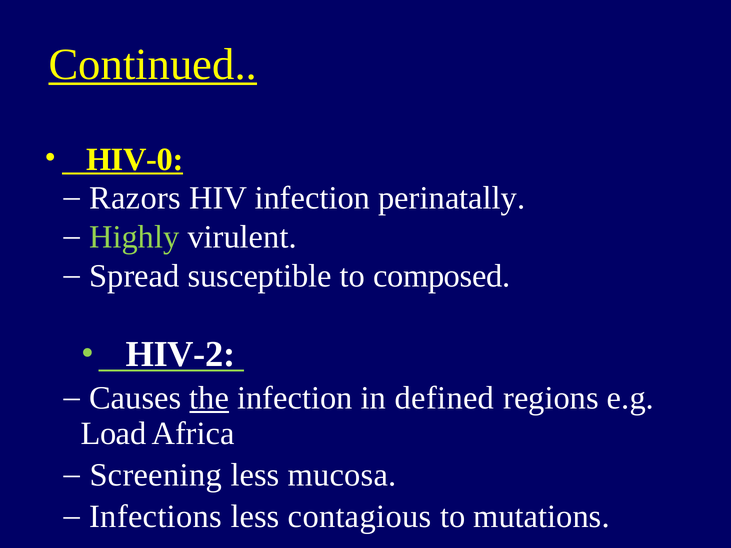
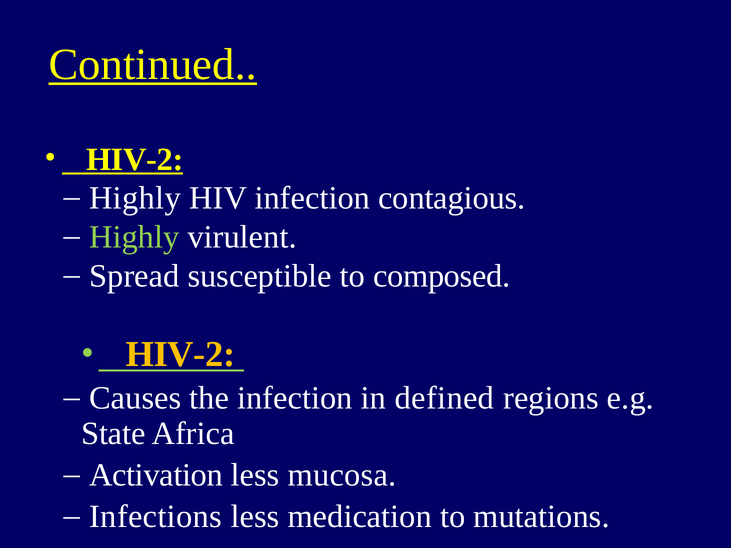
HIV-0: HIV-0 -> HIV-2 (135, 159)
Razors: Razors -> Highly (135, 198)
perinatally: perinatally -> contagious (452, 198)
HIV-2 colour: white -> yellow (180, 355)
the underline: present -> none (209, 398)
Load: Load -> State (113, 433)
Screening: Screening -> Activation (156, 475)
contagious: contagious -> medication (360, 517)
